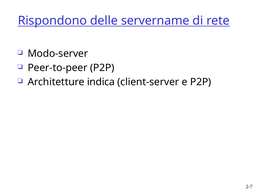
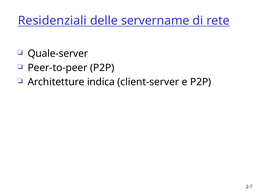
Rispondono: Rispondono -> Residenziali (52, 21)
Modo-server: Modo-server -> Quale-server (58, 54)
